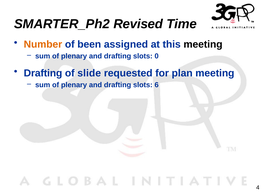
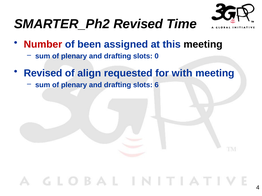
Number colour: orange -> red (43, 44)
Drafting: Drafting -> Revised (43, 73)
slide: slide -> align (89, 73)
plan: plan -> with (182, 73)
